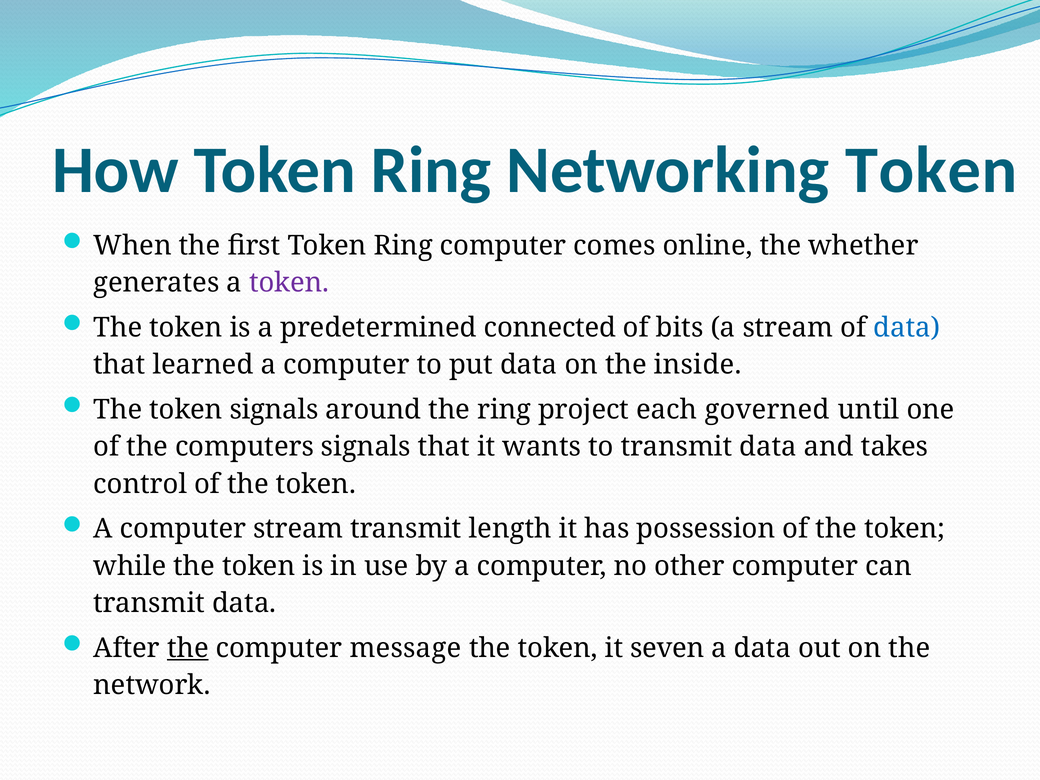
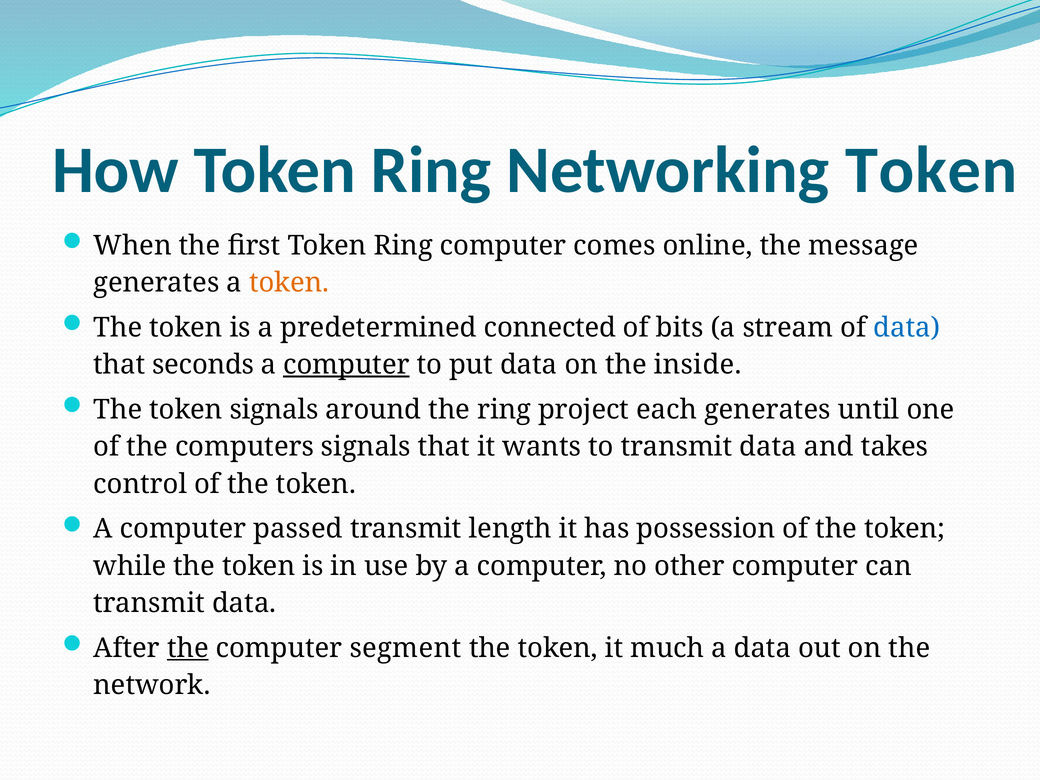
whether: whether -> message (863, 245)
token colour: purple -> orange (289, 283)
learned: learned -> seconds (203, 365)
computer underline: none -> present (346, 365)
each governed: governed -> generates (767, 409)
computer stream: stream -> passed (298, 529)
message: message -> segment (405, 648)
seven: seven -> much (667, 648)
